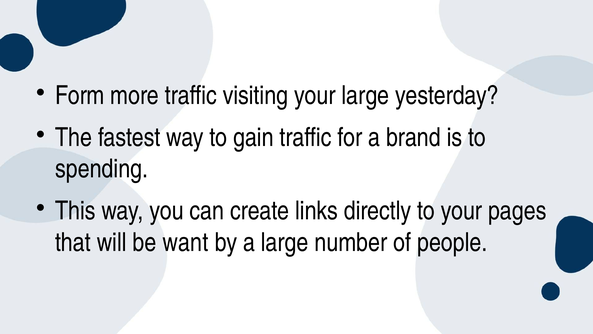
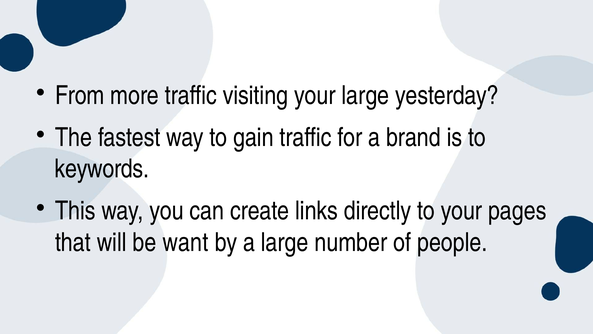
Form: Form -> From (80, 95)
spending: spending -> keywords (102, 169)
